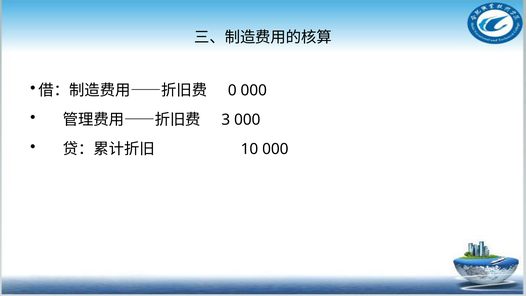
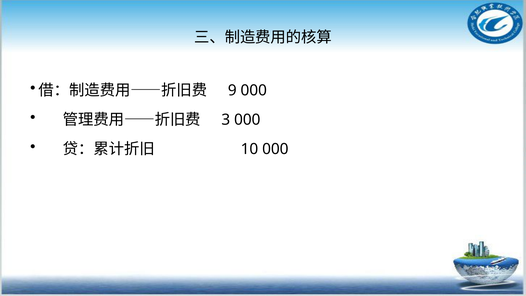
0: 0 -> 9 (232, 91)
